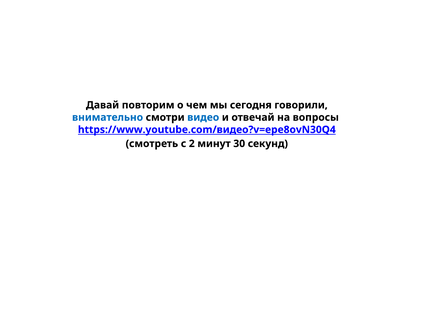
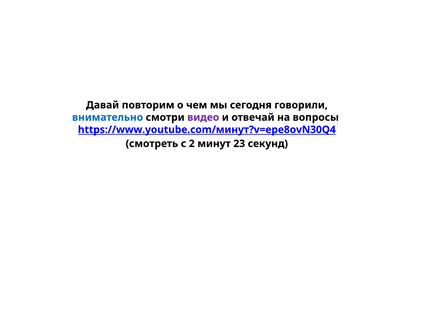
видео colour: blue -> purple (203, 118)
https://www.youtube.com/видео?v=epe8ovN30Q4: https://www.youtube.com/видео?v=epe8ovN30Q4 -> https://www.youtube.com/минут?v=epe8ovN30Q4 (207, 130)
30: 30 -> 23 (239, 144)
